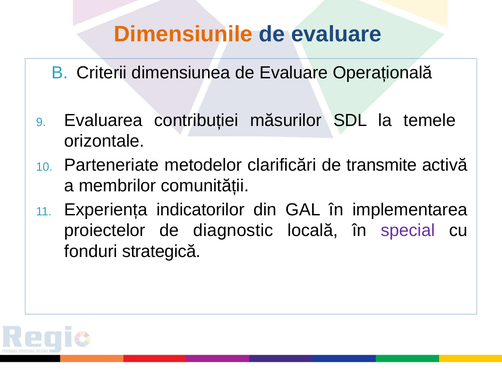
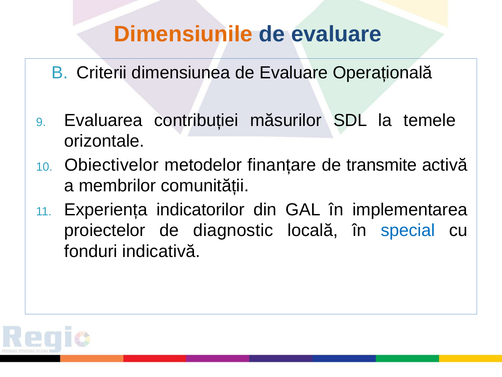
Parteneriate: Parteneriate -> Obiectivelor (112, 165)
clarificări: clarificări -> finanțare (282, 165)
special colour: purple -> blue (408, 230)
strategică: strategică -> indicativă (161, 251)
